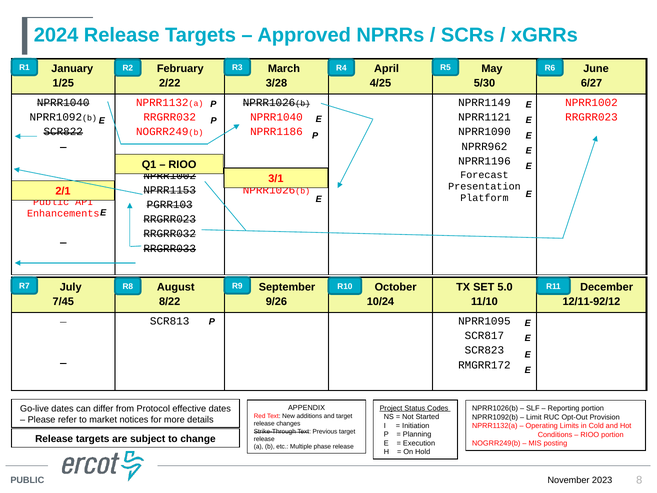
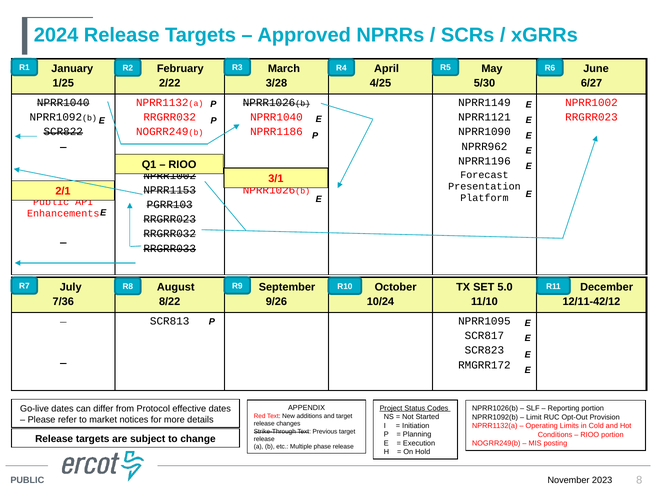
7/45: 7/45 -> 7/36 (63, 301)
12/11-92/12: 12/11-92/12 -> 12/11-42/12 (591, 301)
